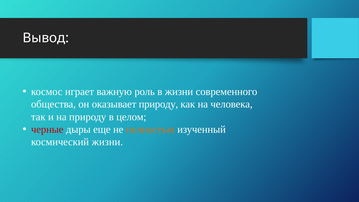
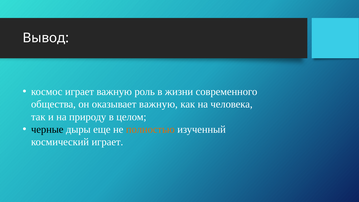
оказывает природу: природу -> важную (158, 104)
черные colour: red -> black (47, 129)
космический жизни: жизни -> играет (107, 142)
